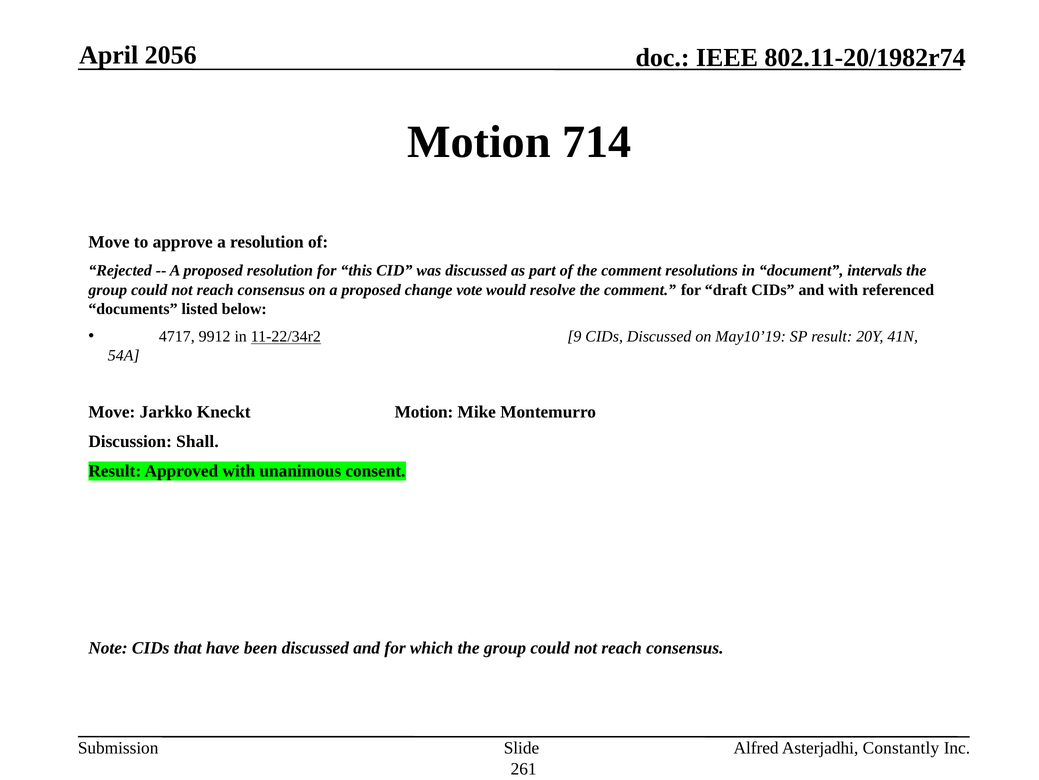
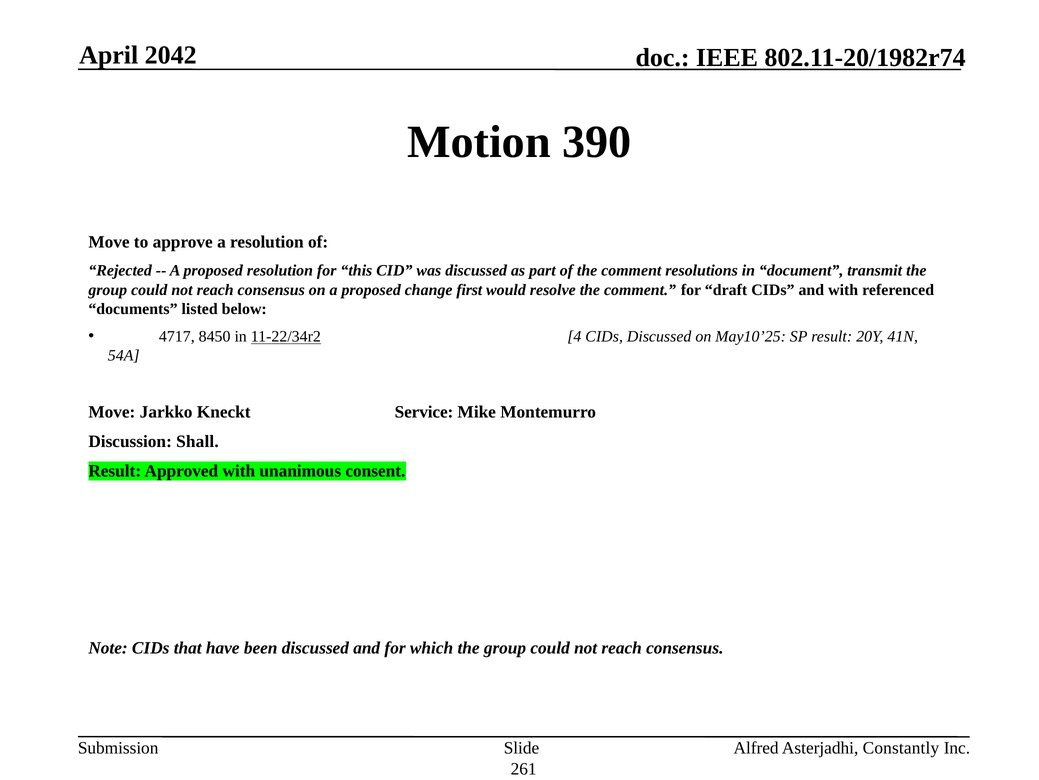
2056: 2056 -> 2042 (171, 55)
714: 714 -> 390 (597, 142)
intervals: intervals -> transmit (875, 270)
vote: vote -> first (469, 289)
9912: 9912 -> 8450 (215, 336)
9: 9 -> 4 (574, 336)
May10’19: May10’19 -> May10’25 (751, 336)
Kneckt Motion: Motion -> Service (424, 412)
